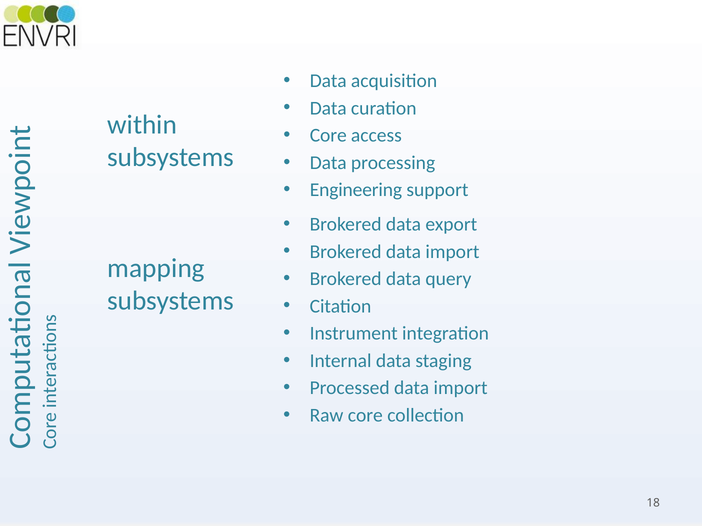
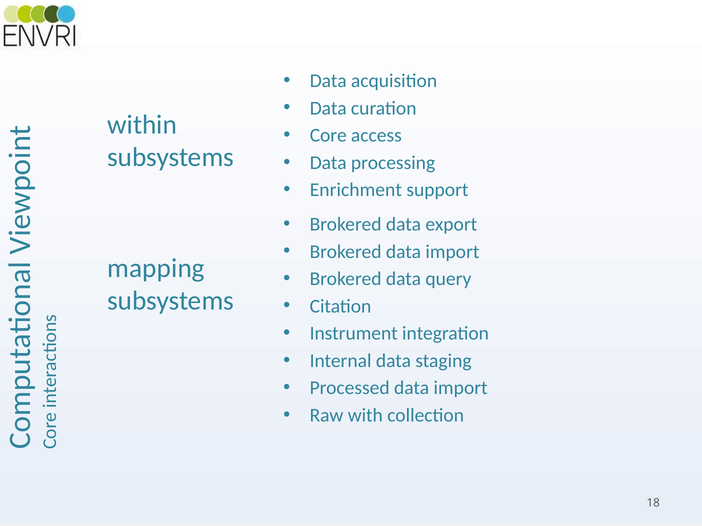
Engineering: Engineering -> Enrichment (356, 190)
Raw core: core -> with (365, 416)
